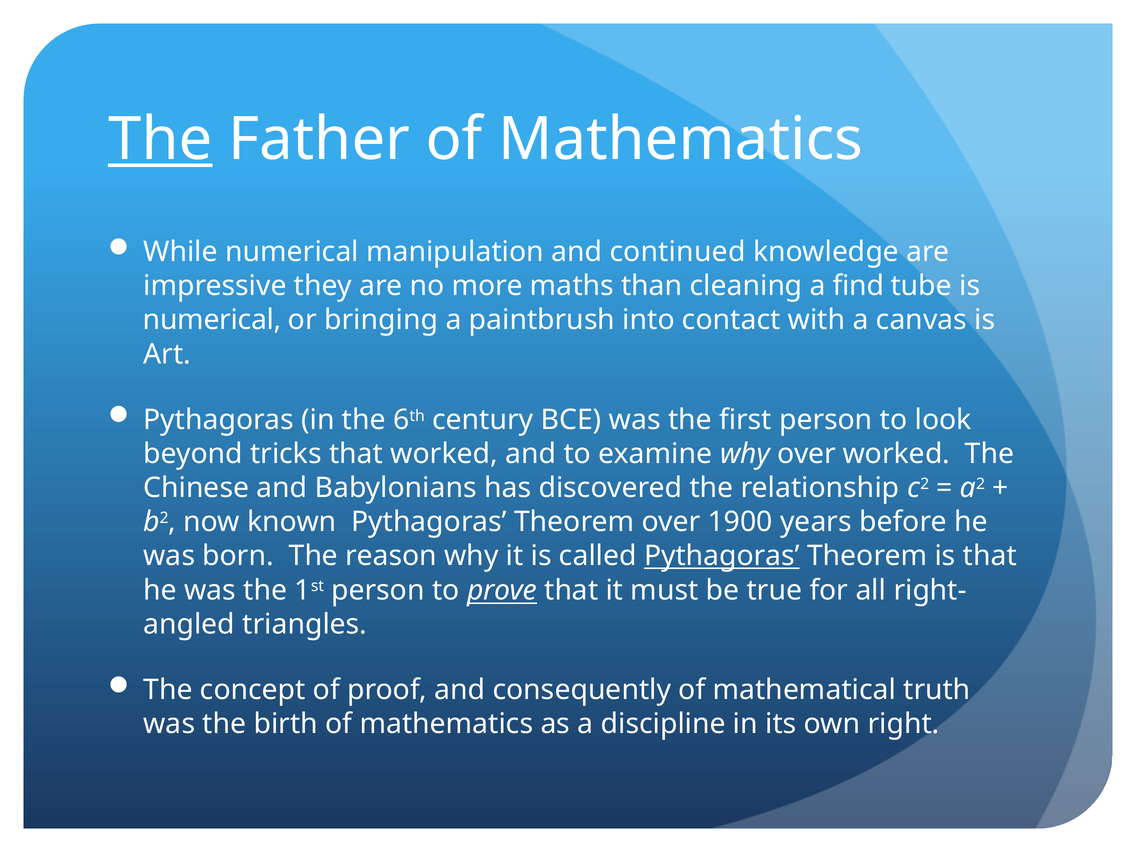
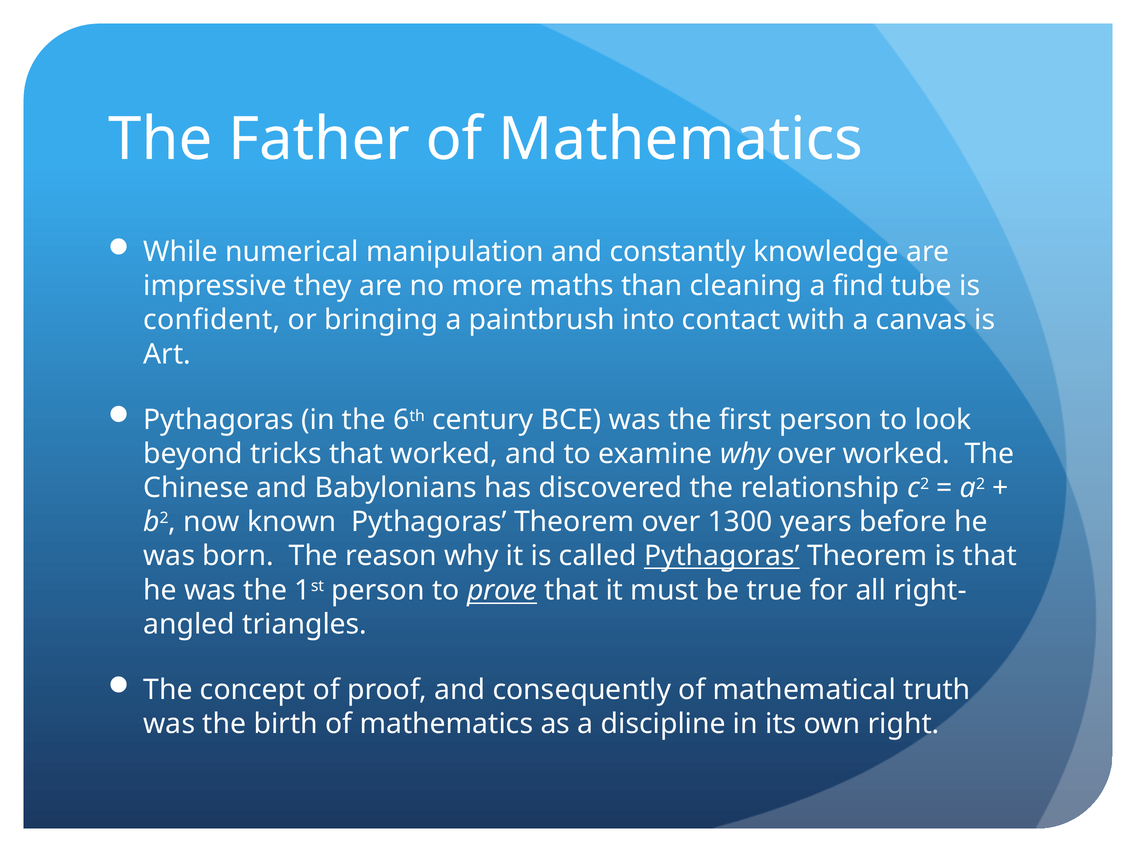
The underline: present -> none (160, 140)
continued: continued -> constantly (678, 252)
numerical: numerical -> confident (212, 320)
1900: 1900 -> 1300 (740, 522)
